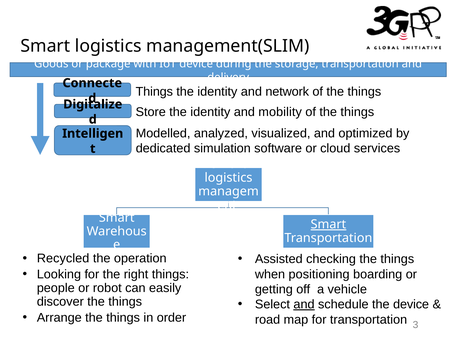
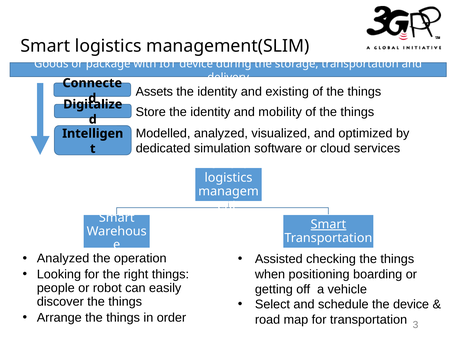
Things: Things -> Assets (154, 92)
network: network -> existing (287, 92)
Recycled: Recycled -> Analyzed (63, 259)
and underline: present -> none (304, 305)
